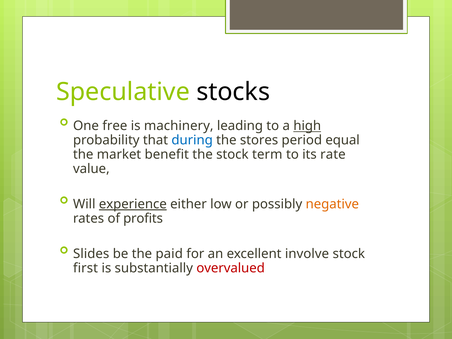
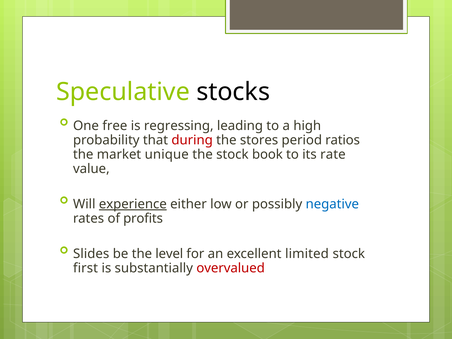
machinery: machinery -> regressing (179, 126)
high underline: present -> none (307, 126)
during colour: blue -> red (192, 140)
equal: equal -> ratios (343, 140)
benefit: benefit -> unique (167, 154)
term: term -> book (267, 154)
negative colour: orange -> blue (332, 204)
paid: paid -> level (169, 254)
involve: involve -> limited (307, 254)
